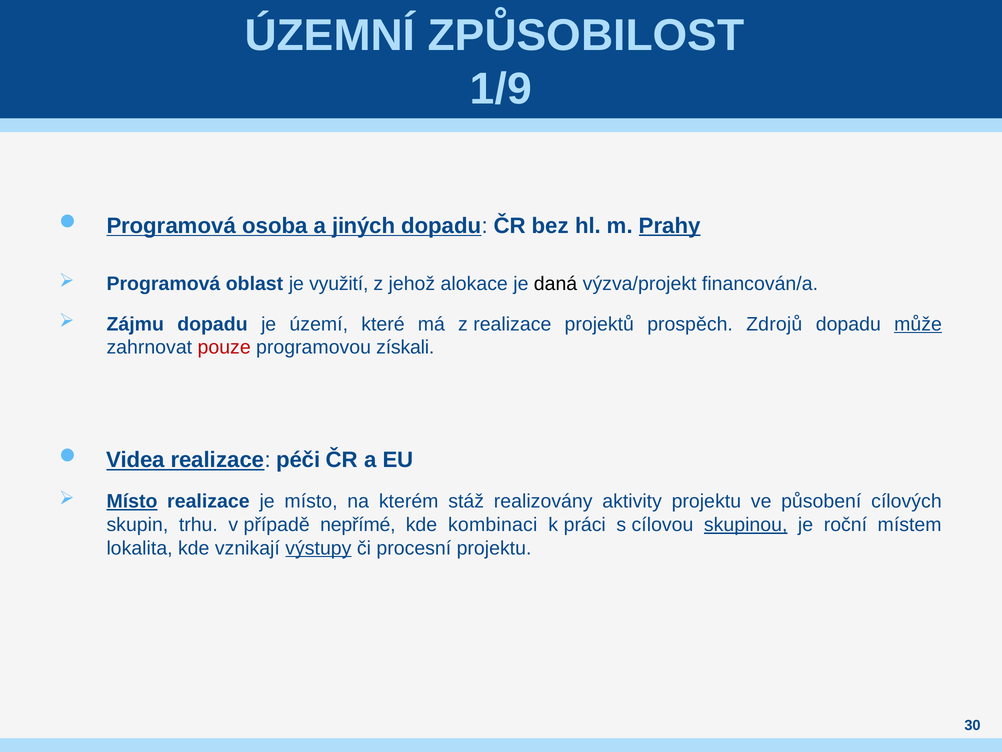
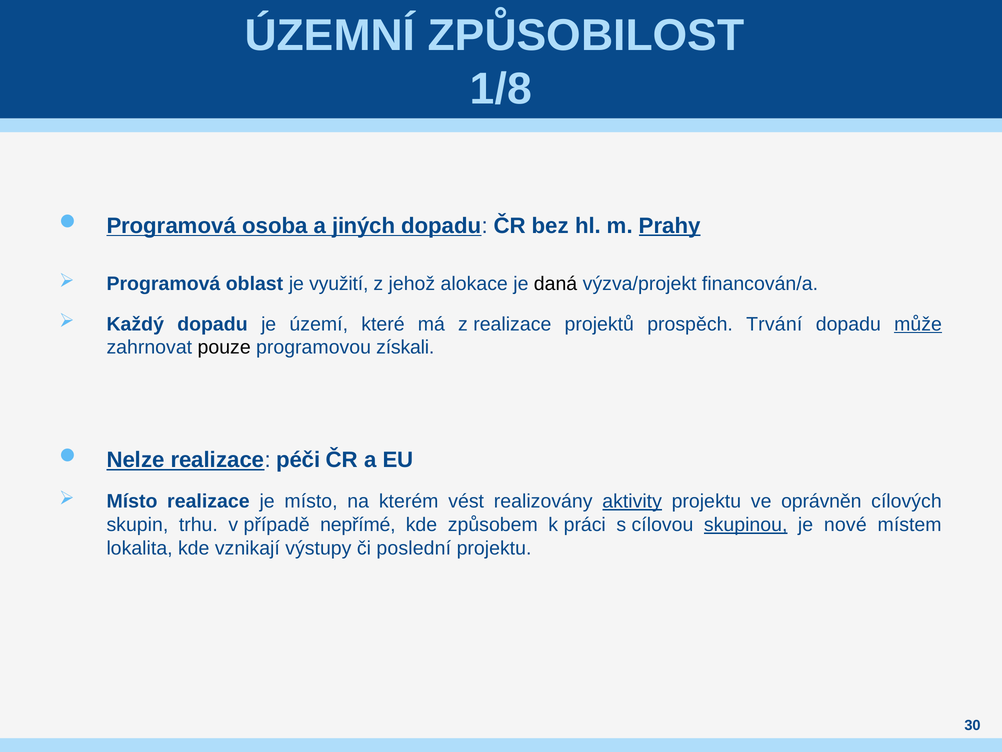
1/9: 1/9 -> 1/8 (501, 89)
Zájmu: Zájmu -> Každý (135, 324)
Zdrojů: Zdrojů -> Trvání (774, 324)
pouze colour: red -> black (224, 347)
Videa: Videa -> Nelze (135, 459)
Místo underline: present -> none (132, 501)
stáž: stáž -> vést (466, 501)
aktivity underline: none -> present (632, 501)
působení: působení -> oprávněn (821, 501)
kombinaci: kombinaci -> způsobem (493, 524)
roční: roční -> nové (845, 524)
výstupy underline: present -> none (318, 548)
procesní: procesní -> poslední (414, 548)
